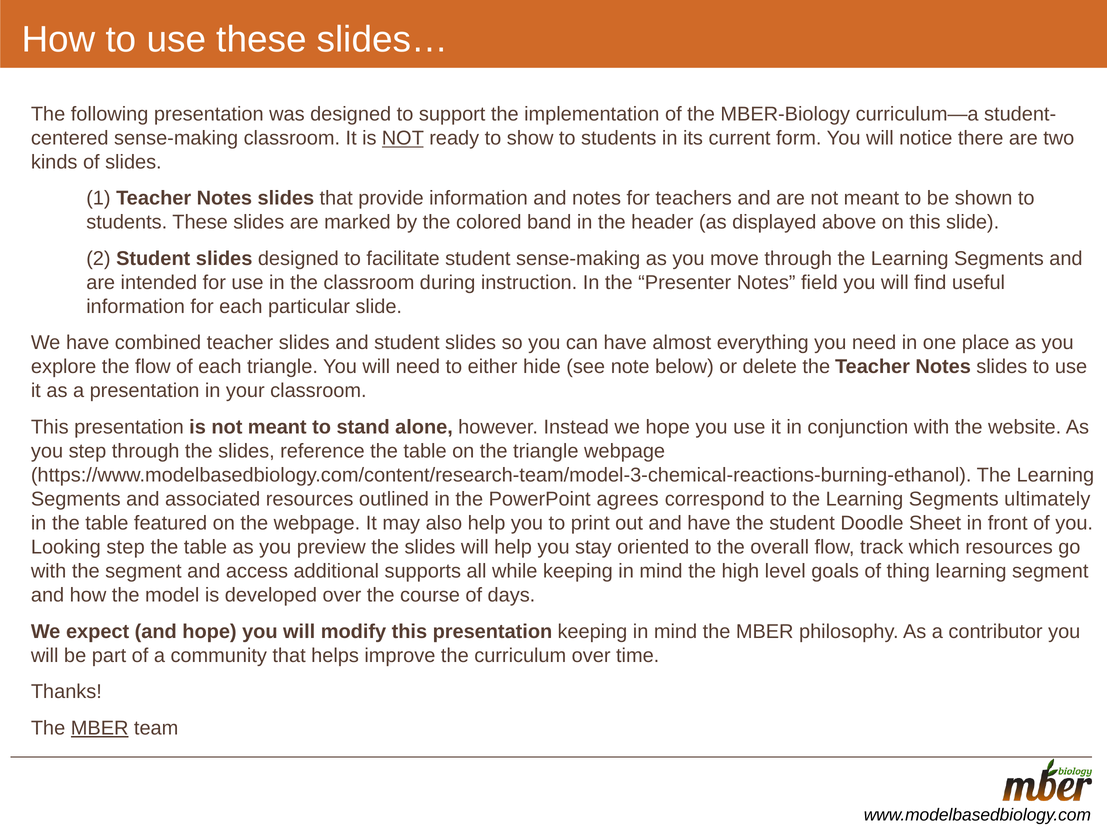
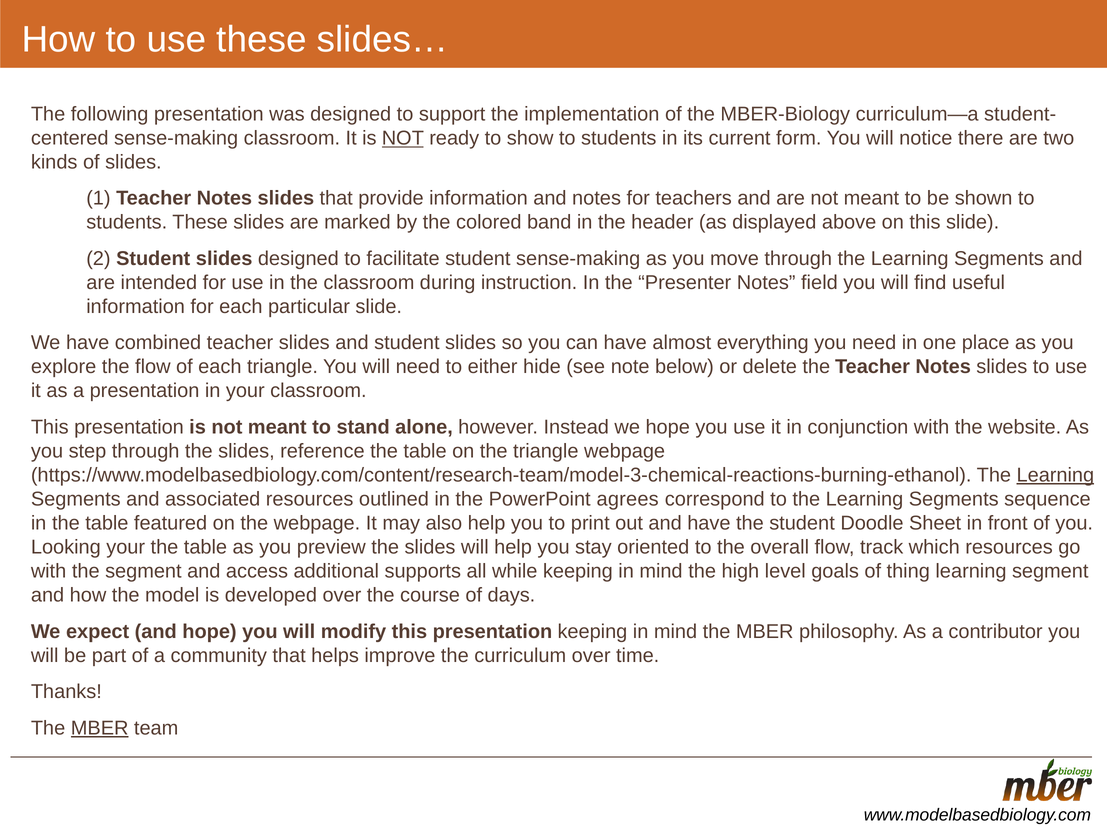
Learning underline: none -> present (1055, 475)
ultimately: ultimately -> sequence (1047, 499)
Looking step: step -> your (126, 547)
